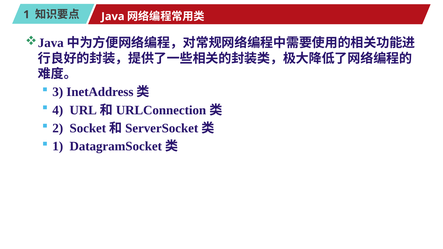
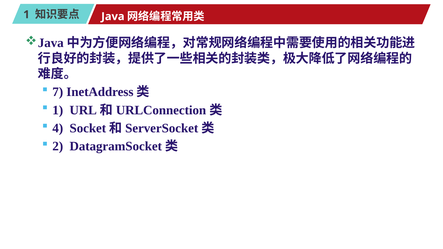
3: 3 -> 7 (58, 92)
4: 4 -> 1 (58, 110)
2: 2 -> 4 (58, 128)
1: 1 -> 2 (58, 146)
